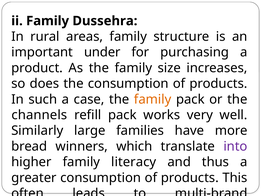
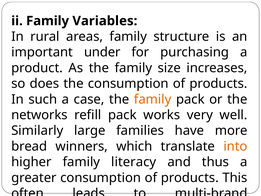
Dussehra: Dussehra -> Variables (105, 21)
channels: channels -> networks (39, 115)
into colour: purple -> orange (235, 146)
